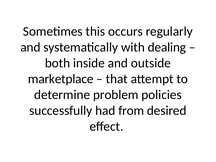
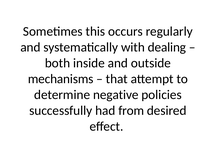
marketplace: marketplace -> mechanisms (61, 79)
problem: problem -> negative (116, 95)
